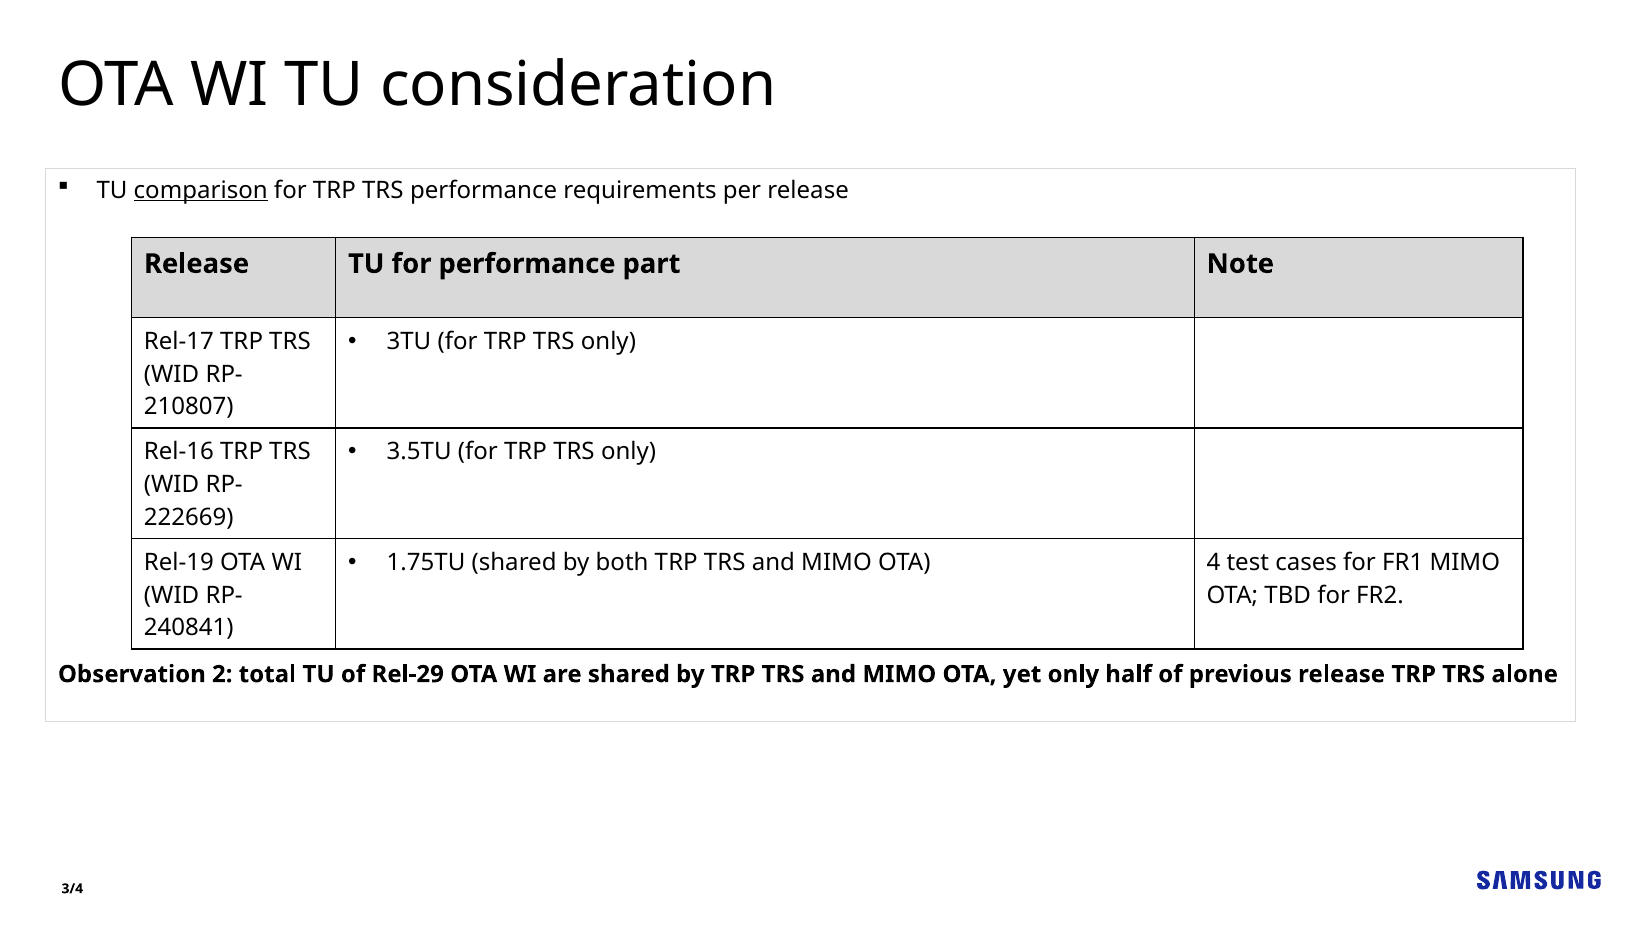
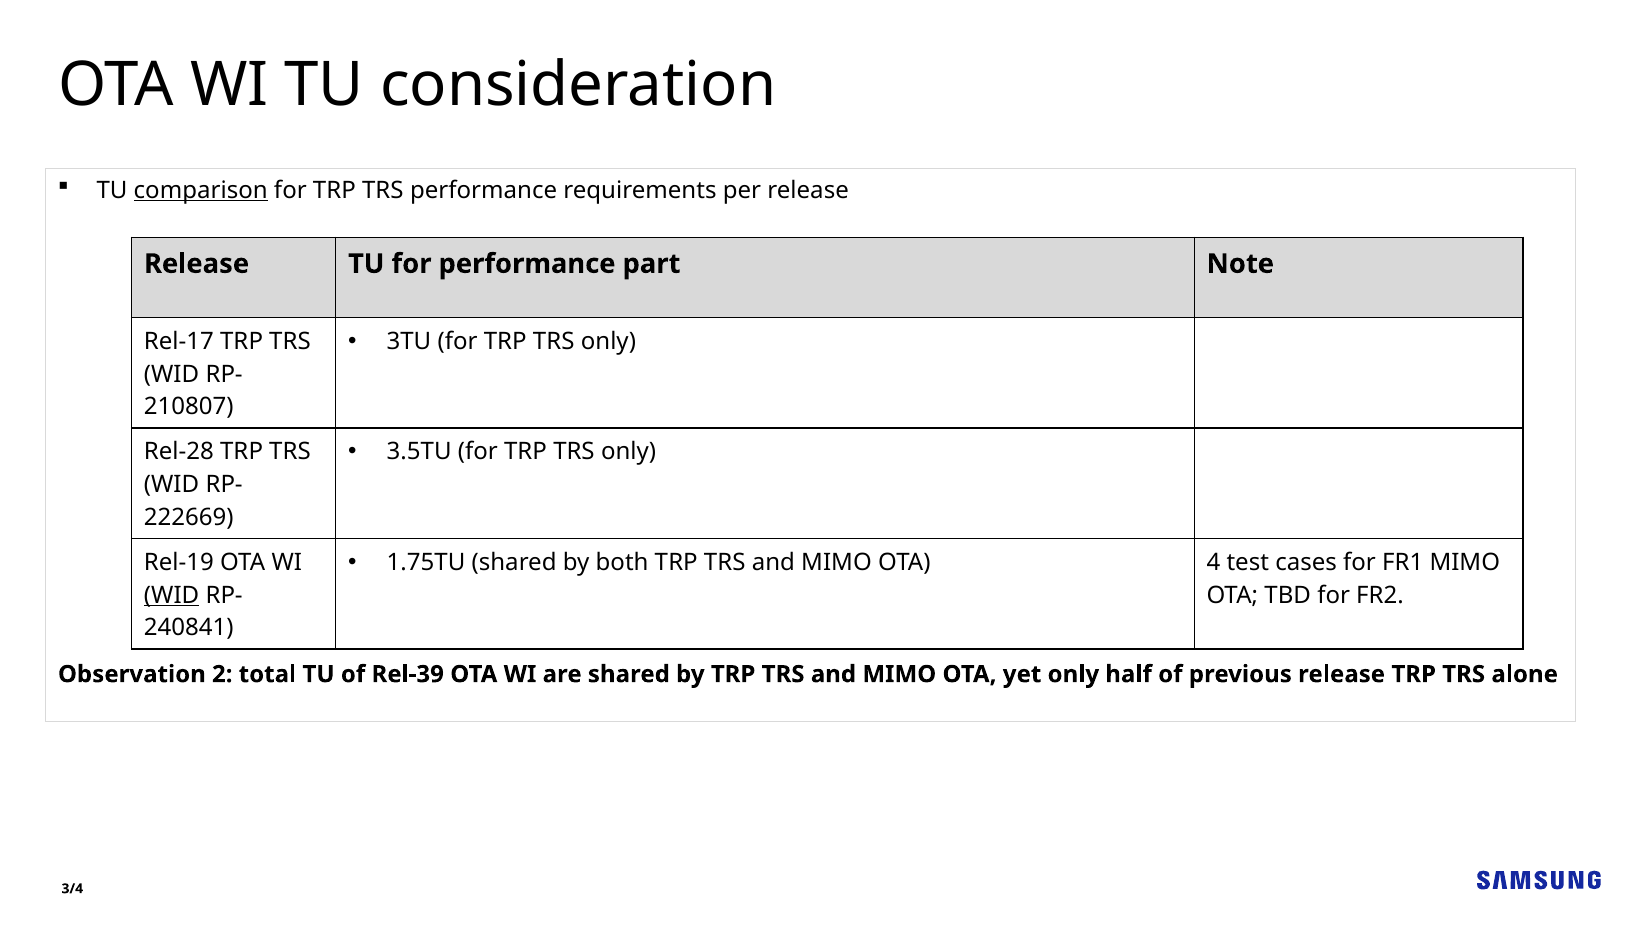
Rel-16: Rel-16 -> Rel-28 (179, 452)
WID underline: none -> present (172, 595)
Rel-29: Rel-29 -> Rel-39 (408, 675)
